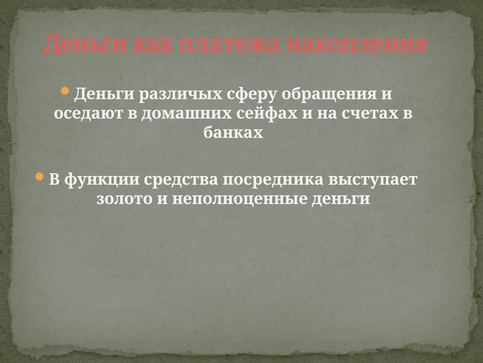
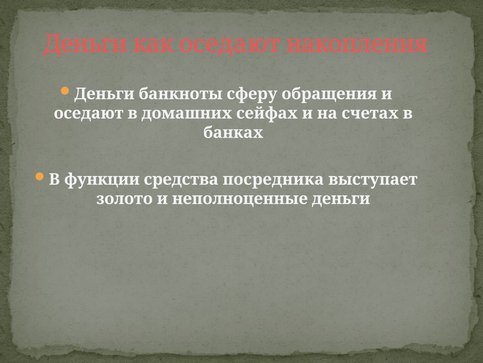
как платежа: платежа -> оседают (230, 44)
различых: различых -> банкноты (181, 94)
